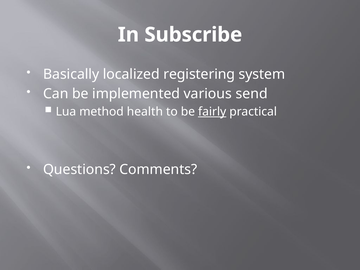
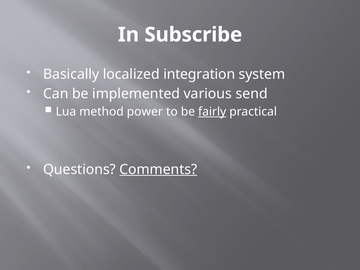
registering: registering -> integration (199, 74)
health: health -> power (145, 112)
Comments underline: none -> present (158, 169)
